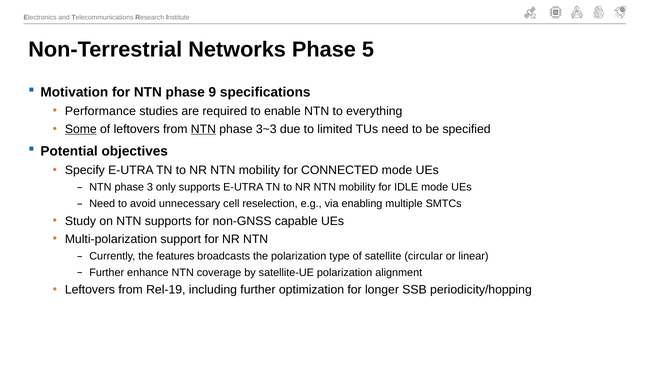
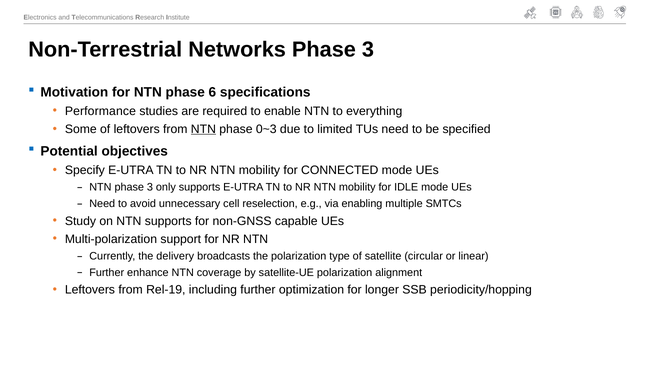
Networks Phase 5: 5 -> 3 (368, 50)
9: 9 -> 6 (212, 92)
Some underline: present -> none (81, 129)
3~3: 3~3 -> 0~3 (266, 129)
features: features -> delivery (175, 256)
